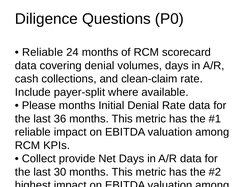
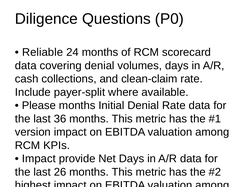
reliable: reliable -> version (33, 132)
Collect: Collect -> Impact (39, 159)
30: 30 -> 26 (60, 172)
